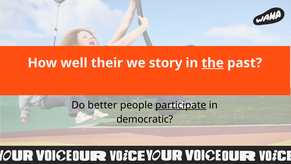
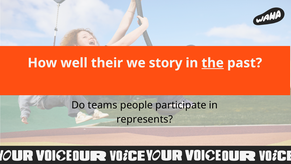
better: better -> teams (103, 105)
participate underline: present -> none (181, 105)
democratic: democratic -> represents (145, 119)
